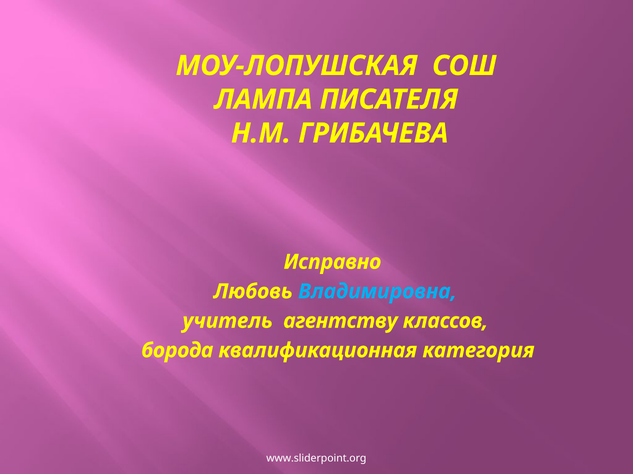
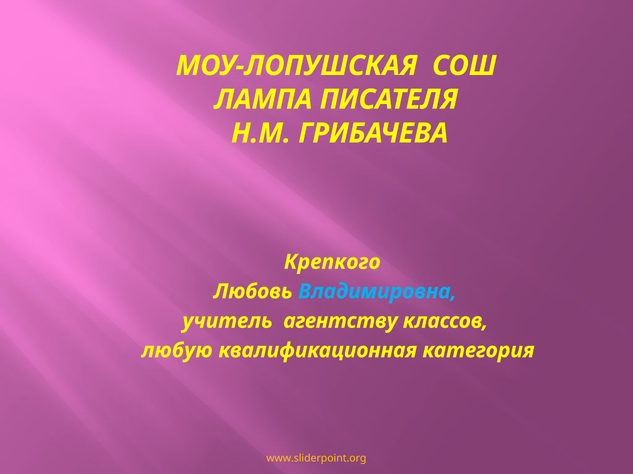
Исправно: Исправно -> Крепкого (332, 262)
борода: борода -> любую (177, 351)
www.sliderpoint.org colour: white -> yellow (316, 459)
